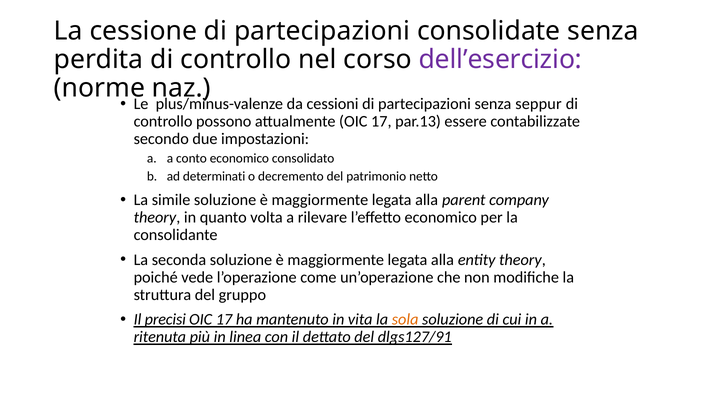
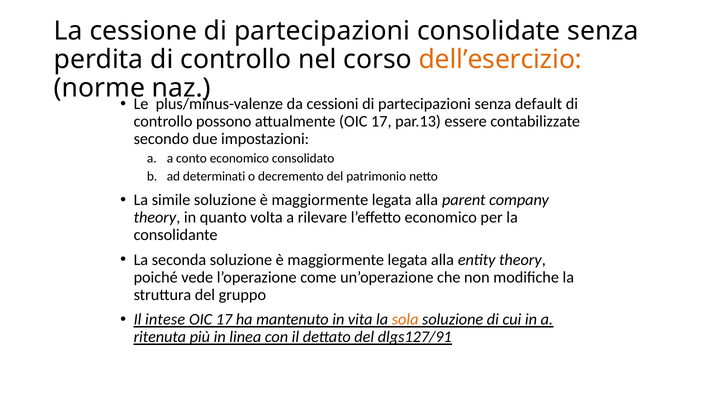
dell’esercizio colour: purple -> orange (500, 59)
seppur: seppur -> default (539, 104)
precisi: precisi -> intese (165, 320)
